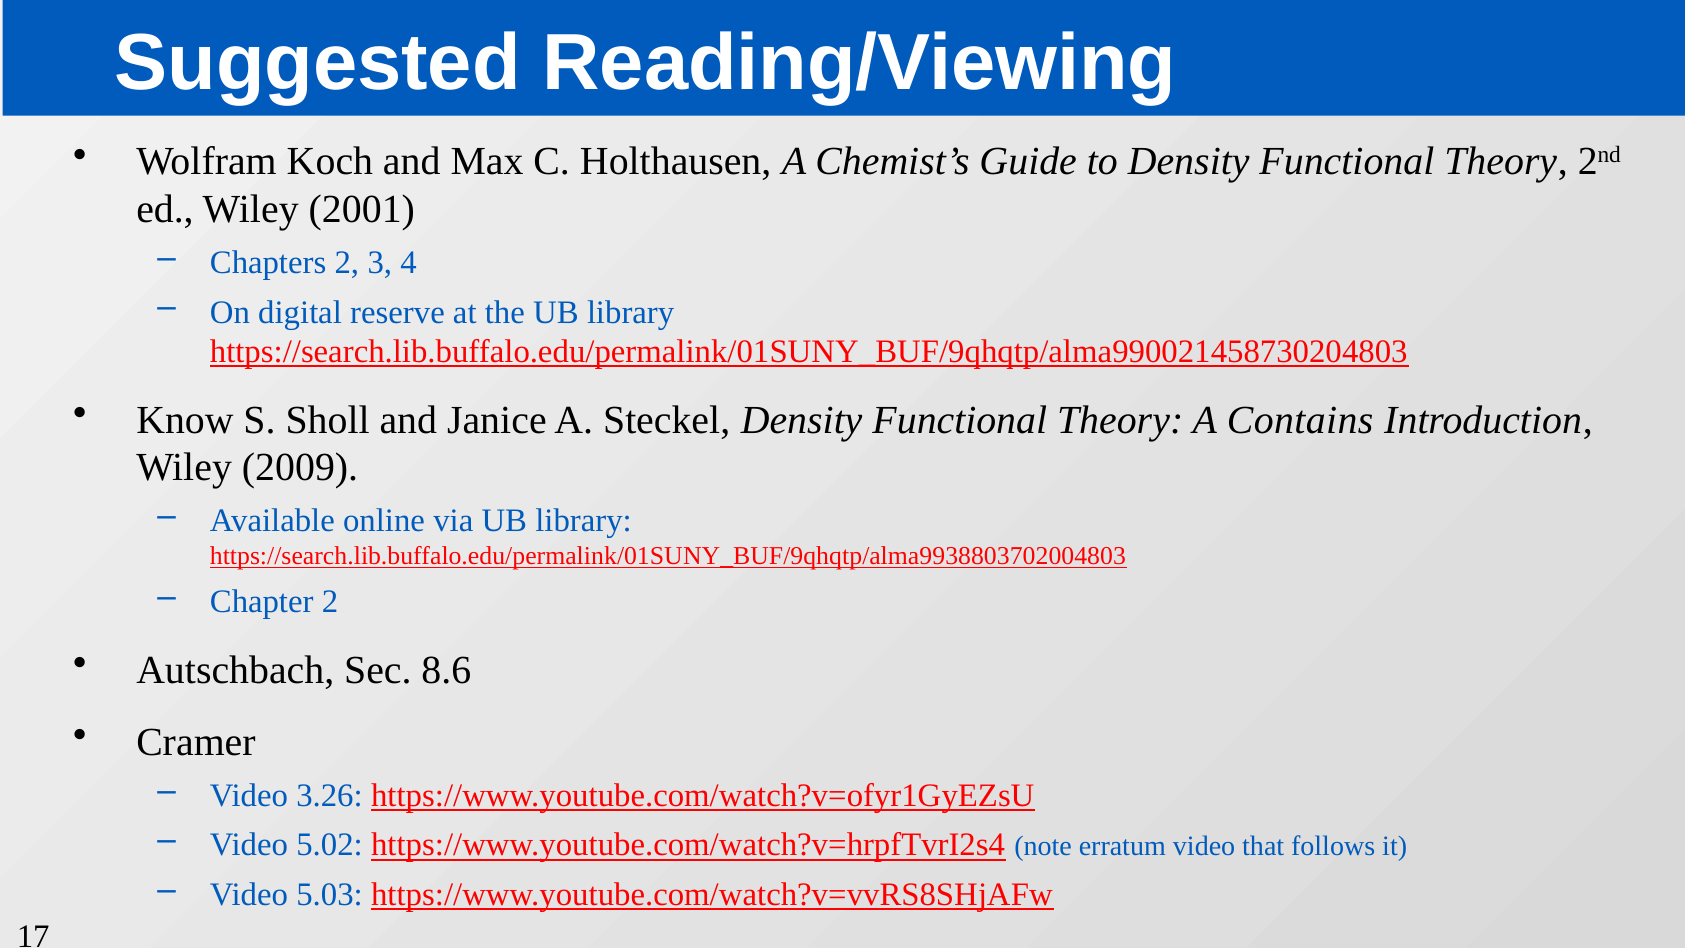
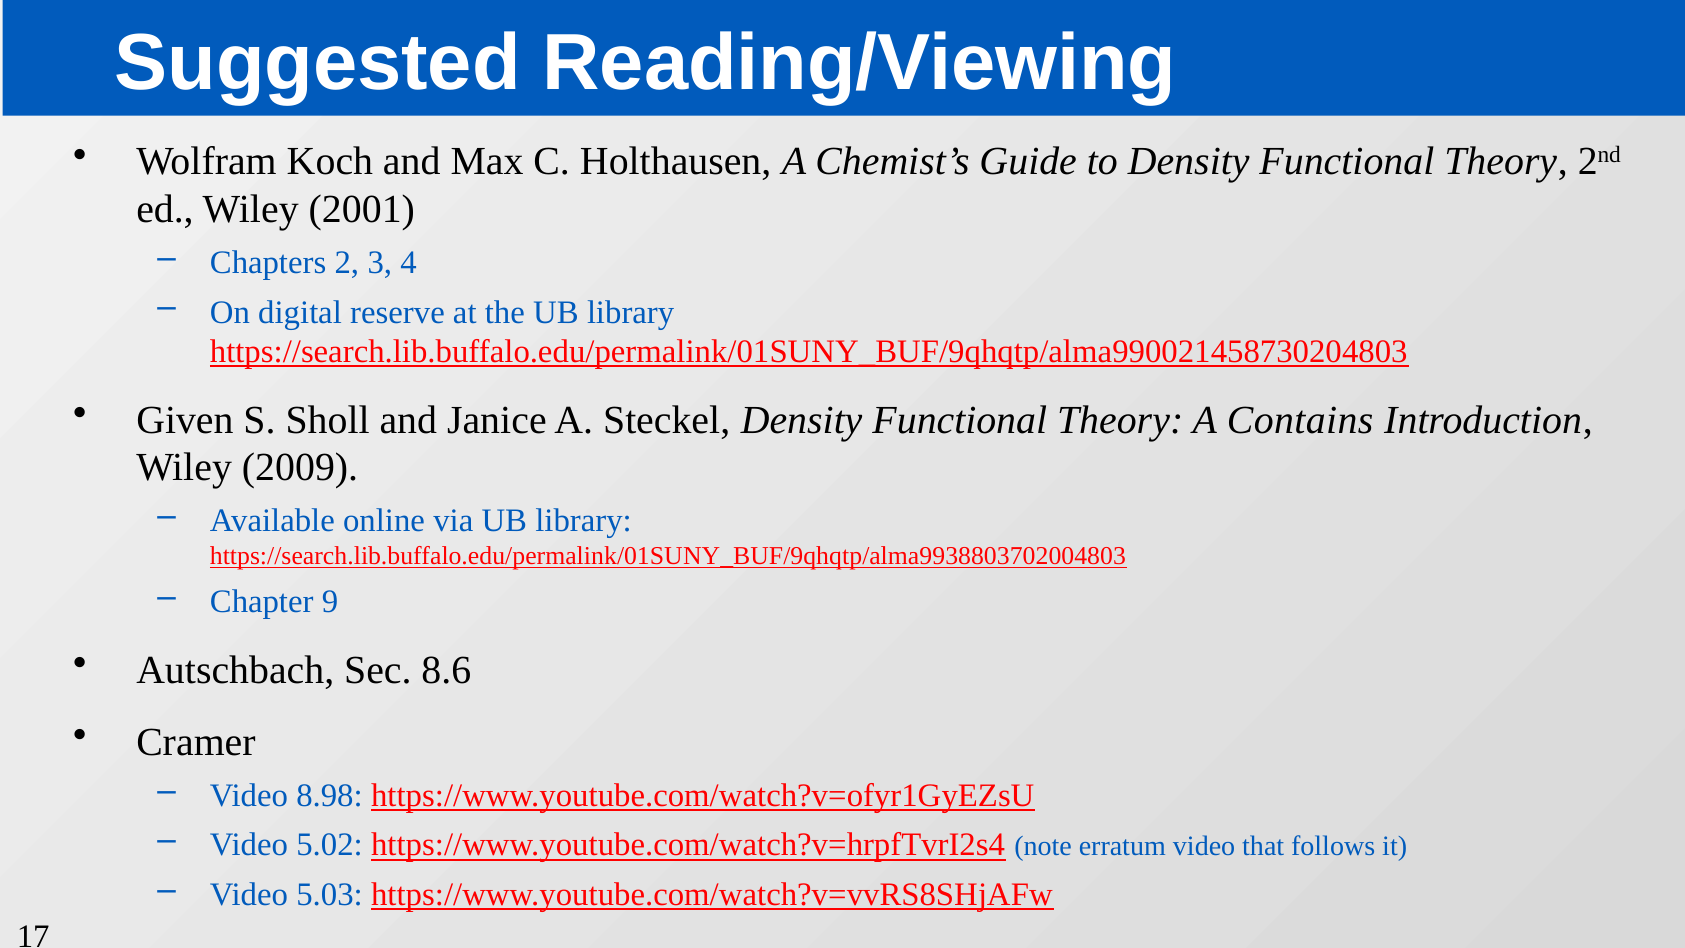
Know: Know -> Given (185, 420)
Chapter 2: 2 -> 9 (330, 602)
3.26: 3.26 -> 8.98 (330, 795)
